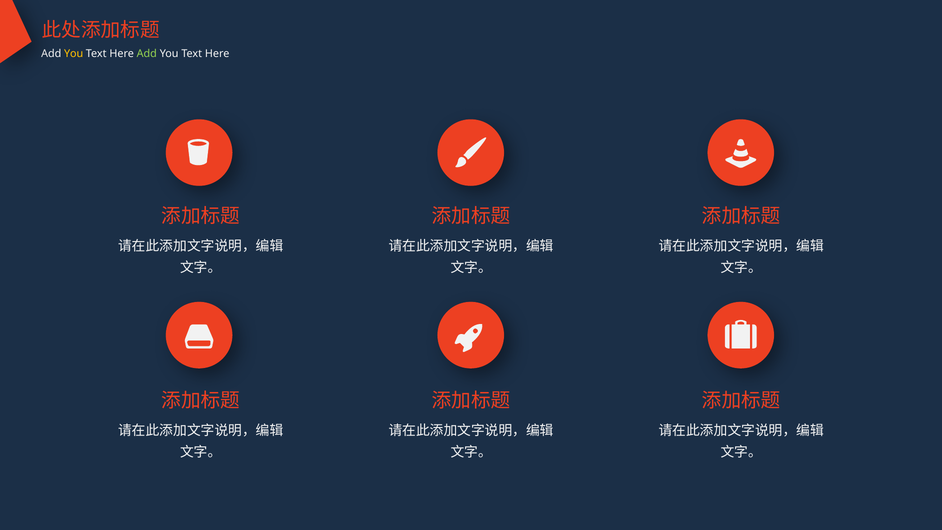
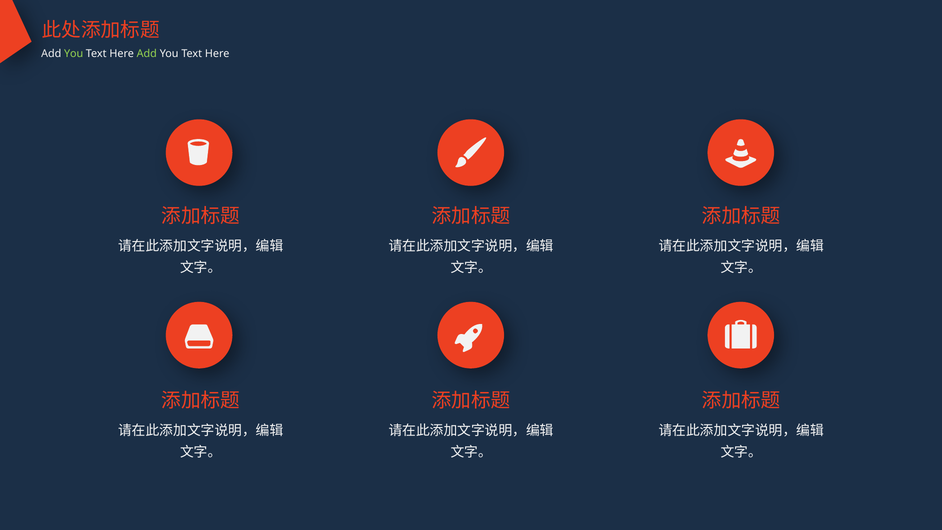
You colour: yellow -> light green (74, 54)
